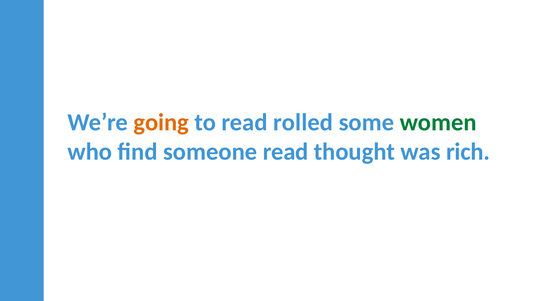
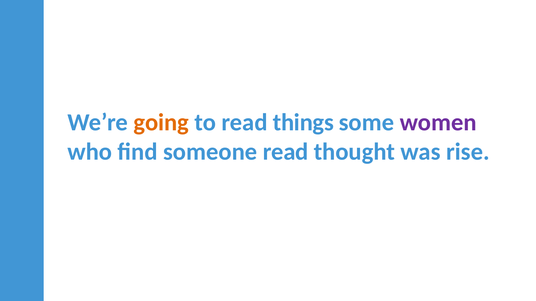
rolled: rolled -> things (303, 122)
women colour: green -> purple (438, 122)
rich: rich -> rise (468, 152)
